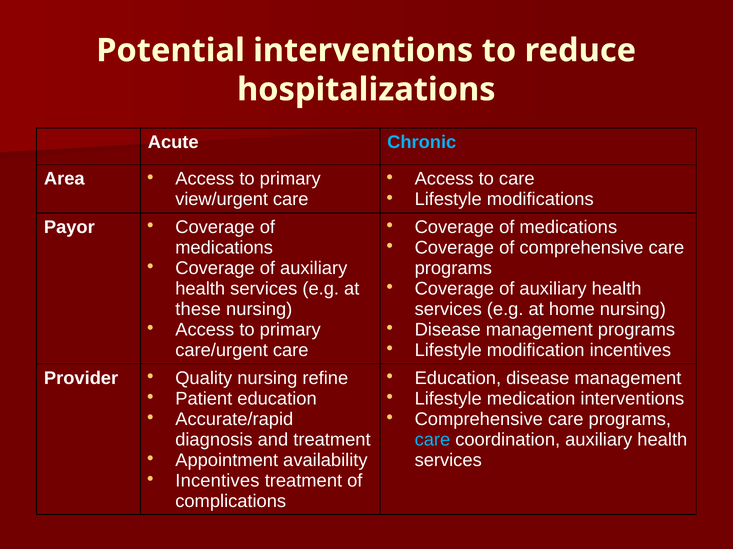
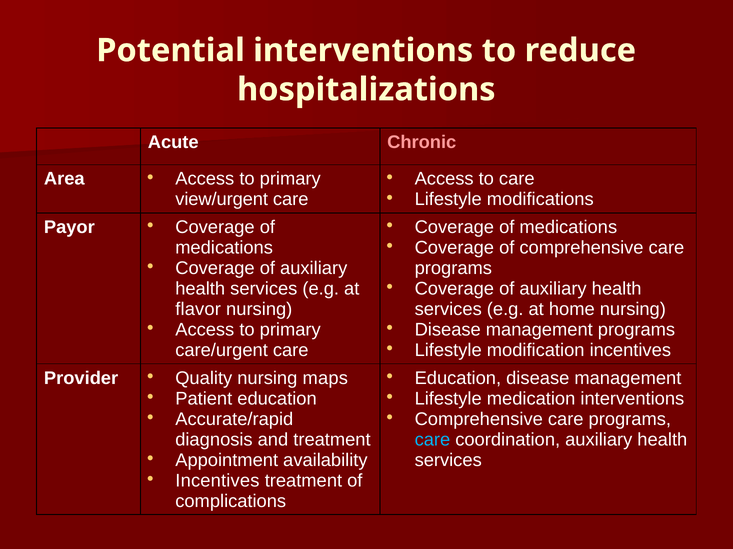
Chronic colour: light blue -> pink (422, 143)
these: these -> flavor (198, 310)
refine: refine -> maps (325, 379)
